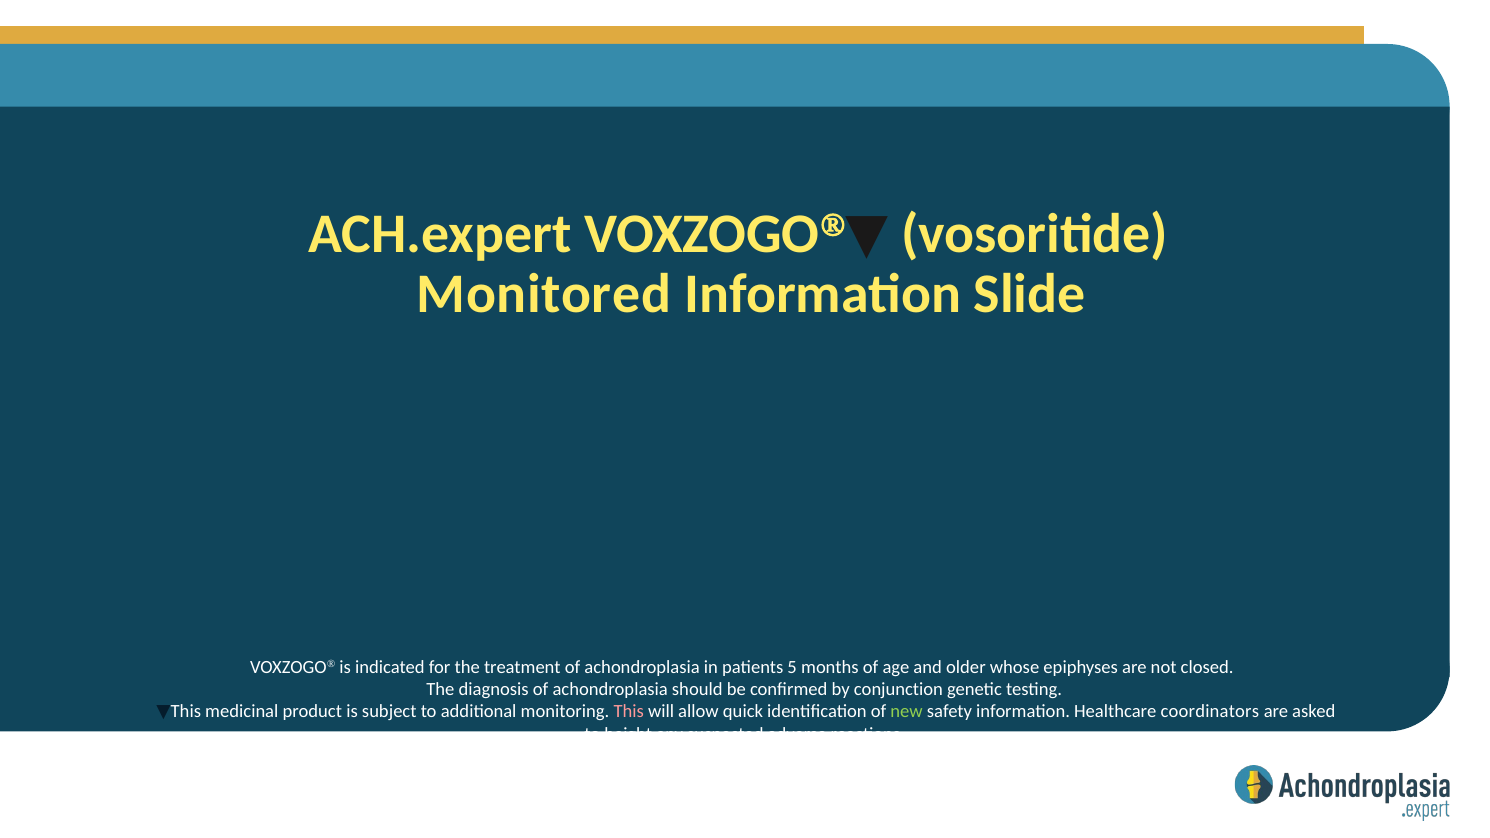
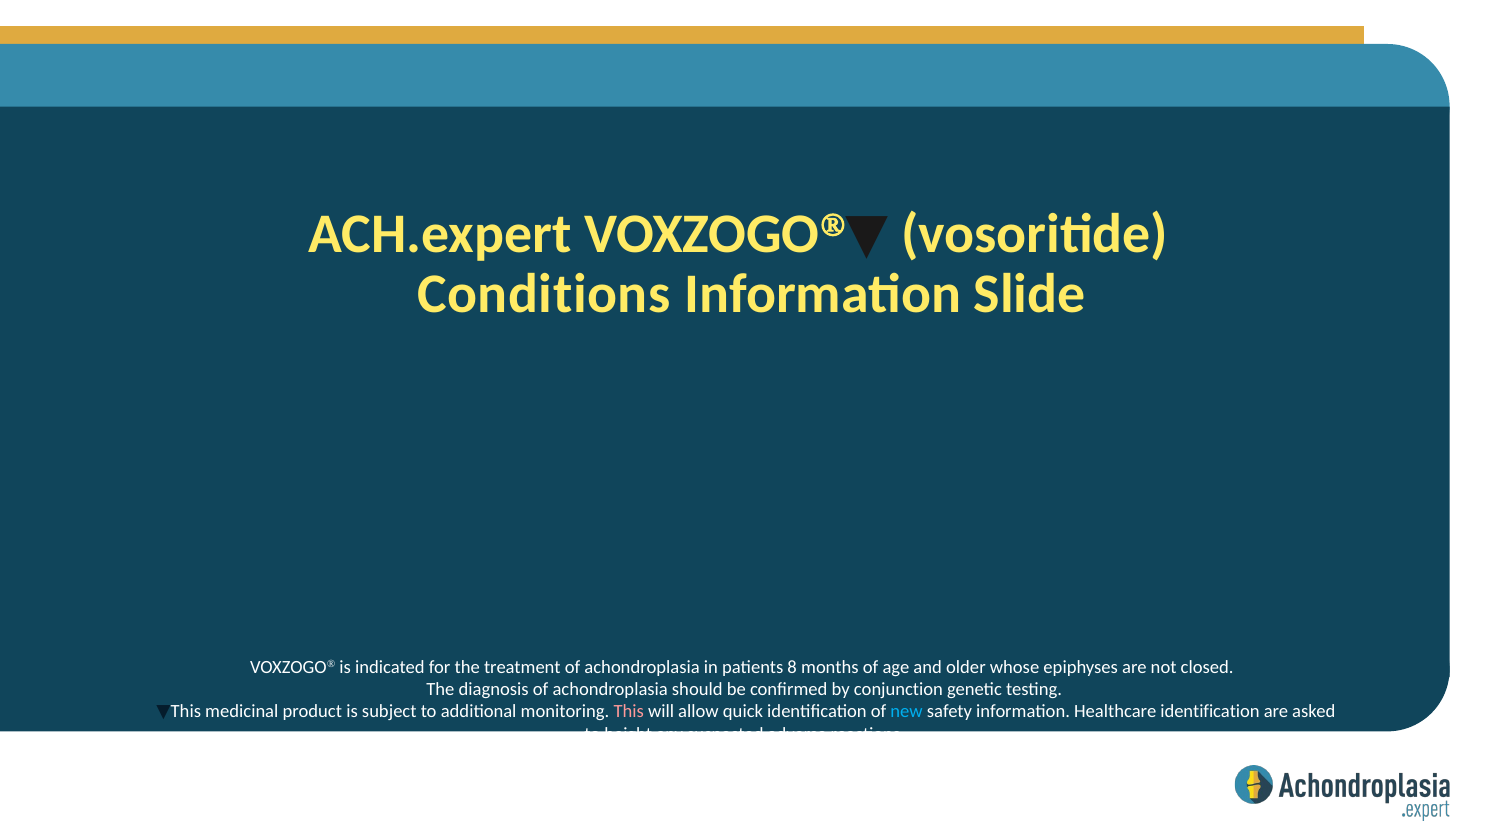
Monitored: Monitored -> Conditions (544, 294)
5: 5 -> 8 (792, 667)
new colour: light green -> light blue (907, 712)
Healthcare coordinators: coordinators -> identification (1210, 712)
